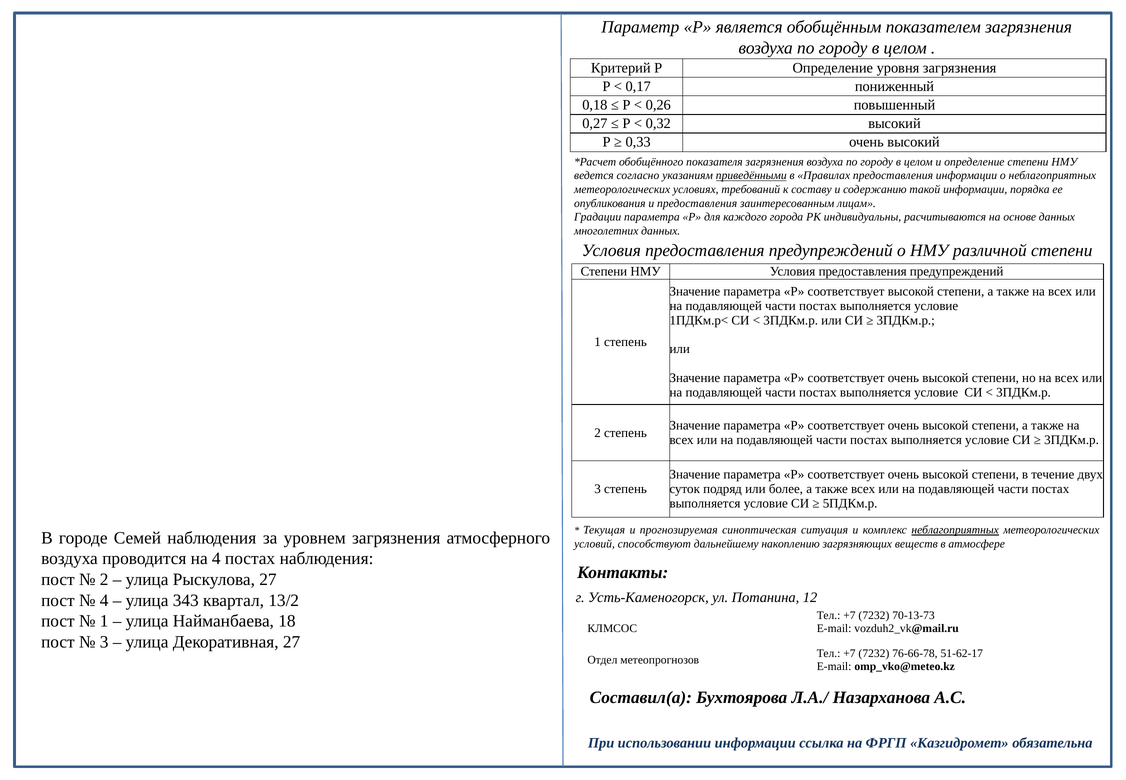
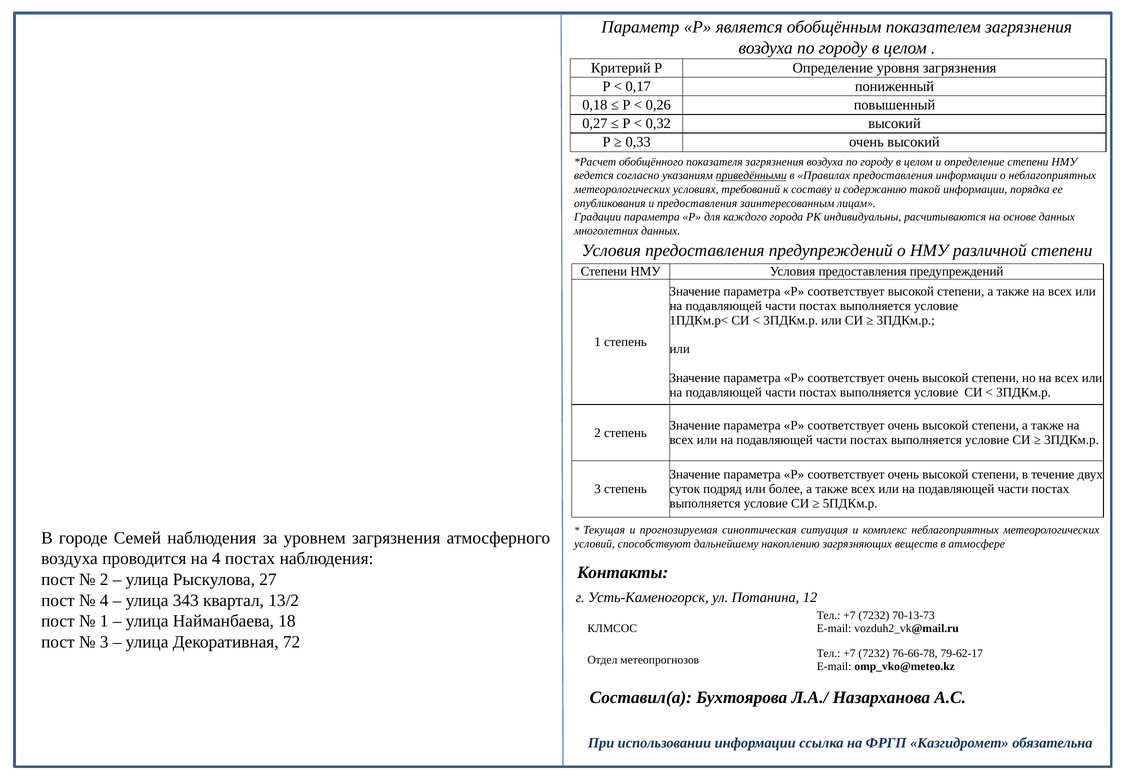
неблагоприятных underline: present -> none (955, 530)
Декоративная 27: 27 -> 72 (292, 642)
51-62-17: 51-62-17 -> 79-62-17 (962, 653)
